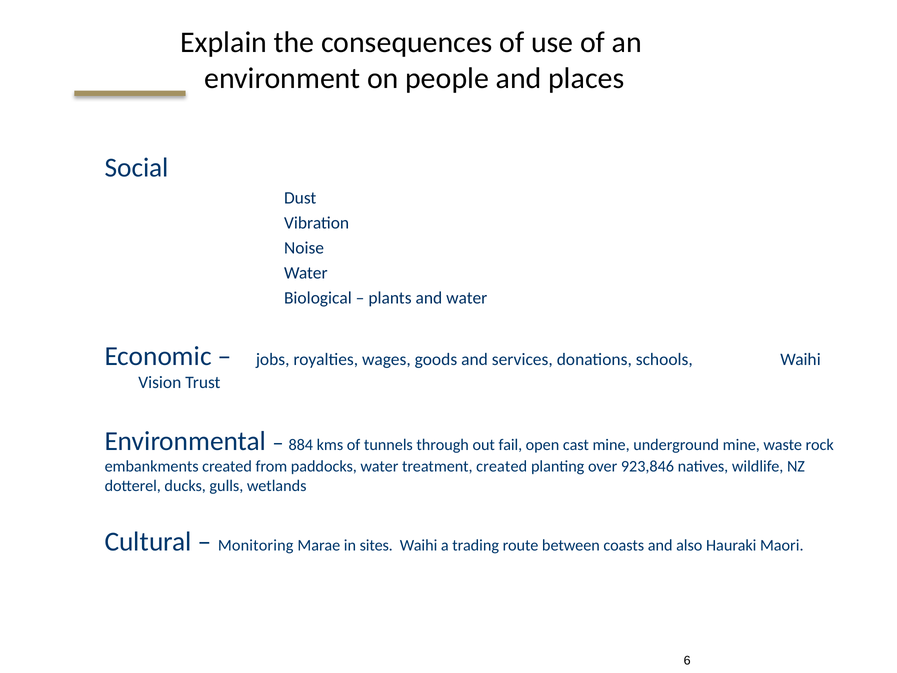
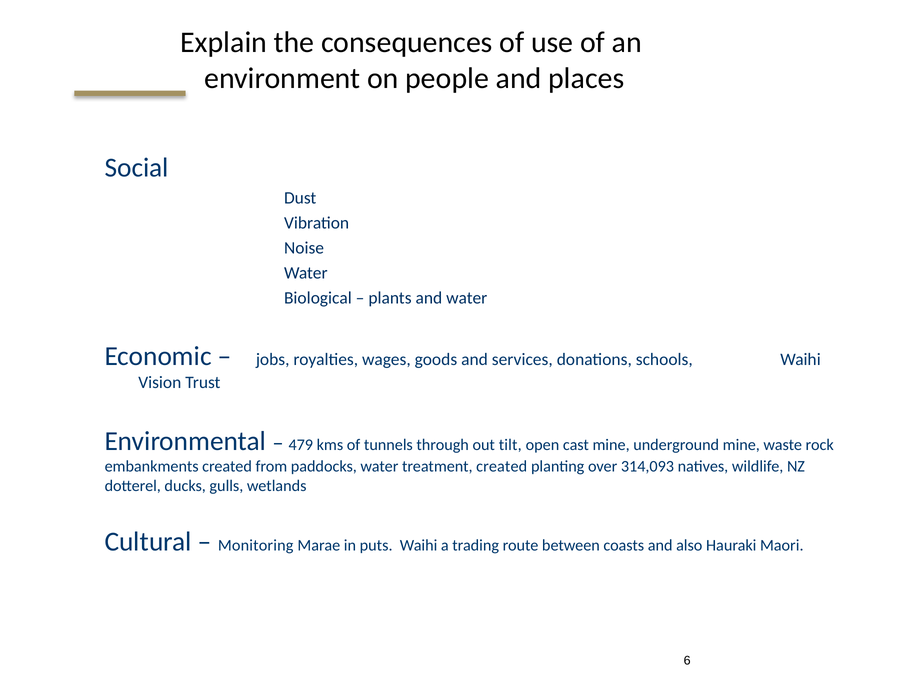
884: 884 -> 479 (301, 445)
fail: fail -> tilt (510, 445)
923,846: 923,846 -> 314,093 (647, 466)
sites: sites -> puts (376, 545)
